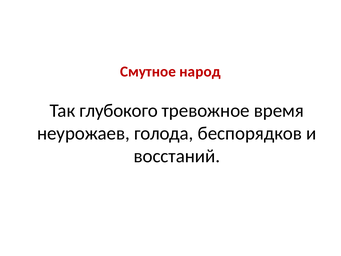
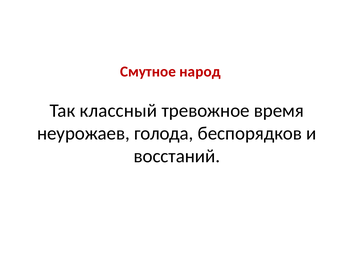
глубокого: глубокого -> классный (118, 110)
